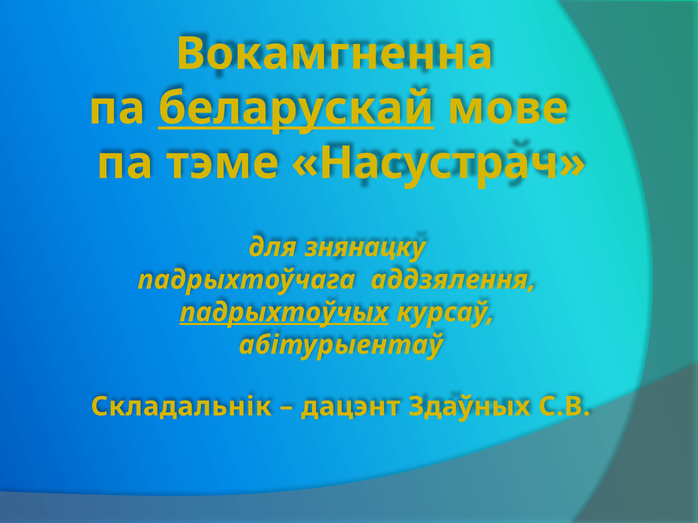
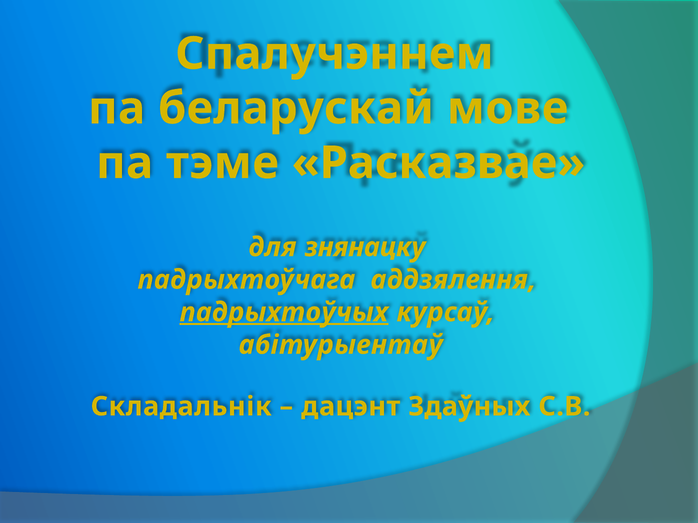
Вокамгненна: Вокамгненна -> Спалучэннем (334, 54)
беларускай underline: present -> none (296, 109)
Насустрач: Насустрач -> Расказвае (438, 163)
